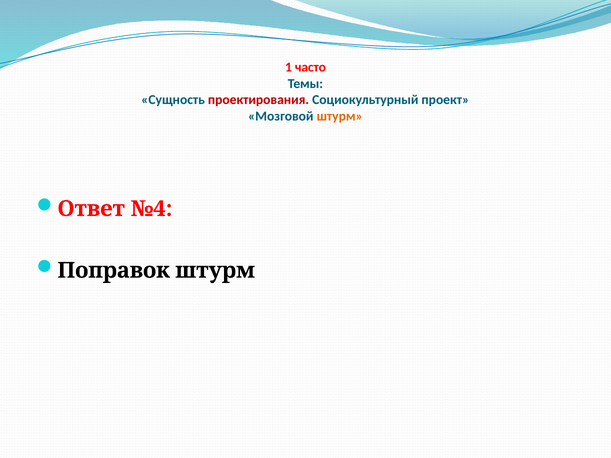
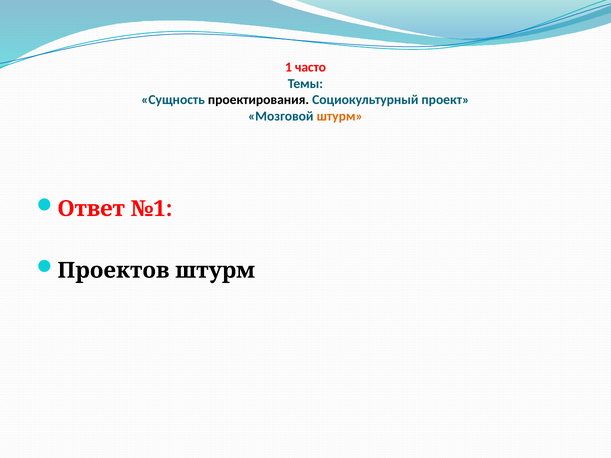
проектирования colour: red -> black (259, 100)
№4: №4 -> №1 (151, 209)
Поправок: Поправок -> Проектов (113, 271)
